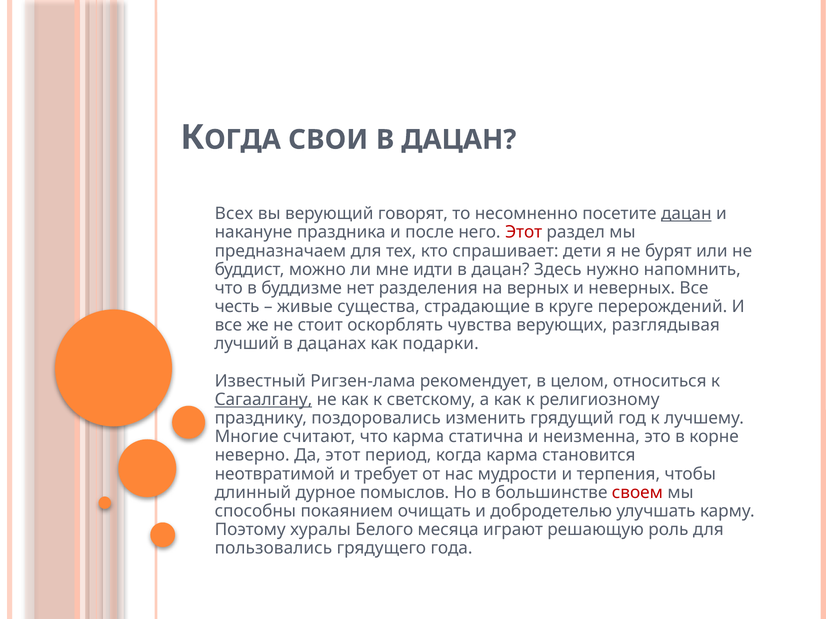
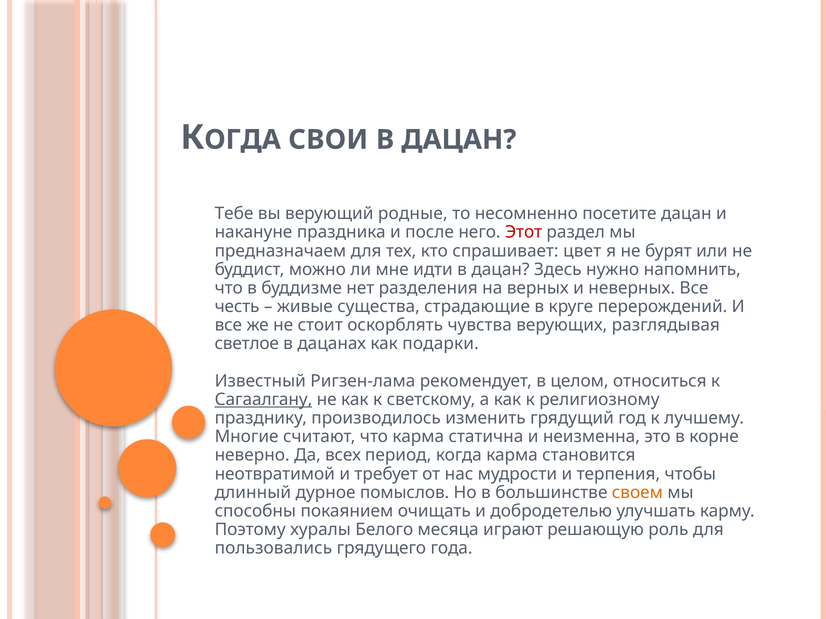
Всех: Всех -> Тебе (234, 214)
говорят: говорят -> родные (413, 214)
дацан underline: present -> none (686, 214)
дети: дети -> цвет (582, 251)
лучший: лучший -> светлое (247, 344)
поздоровались: поздоровались -> производилось (376, 418)
Да этот: этот -> всех (343, 456)
своем colour: red -> orange (637, 493)
